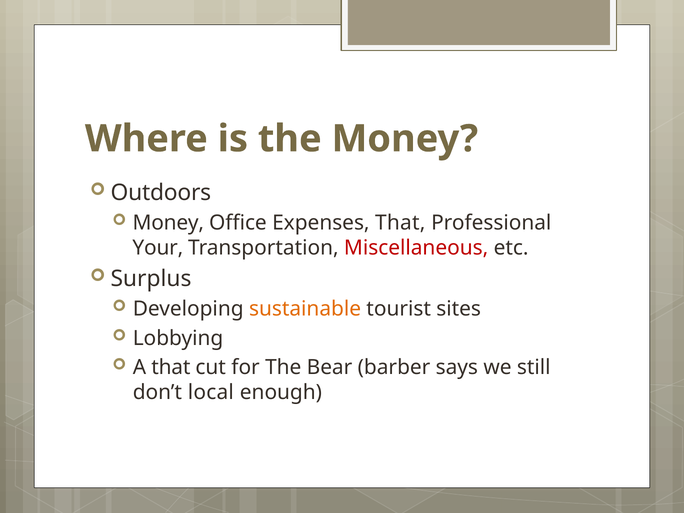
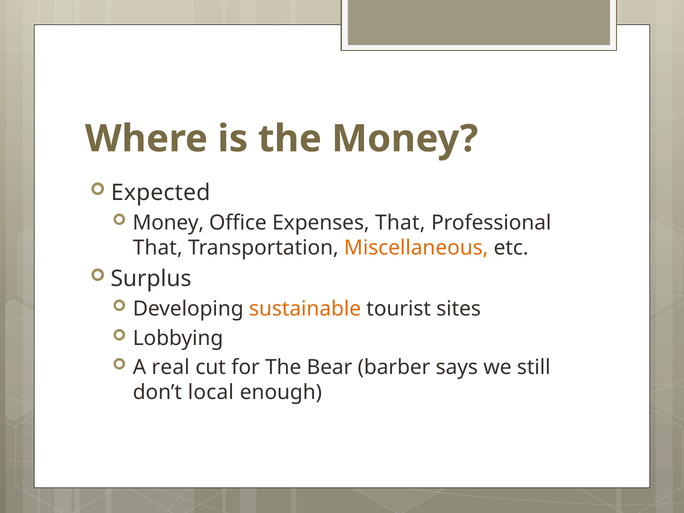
Outdoors: Outdoors -> Expected (161, 193)
Your: Your -> That (158, 248)
Miscellaneous colour: red -> orange (416, 248)
A that: that -> real (171, 367)
